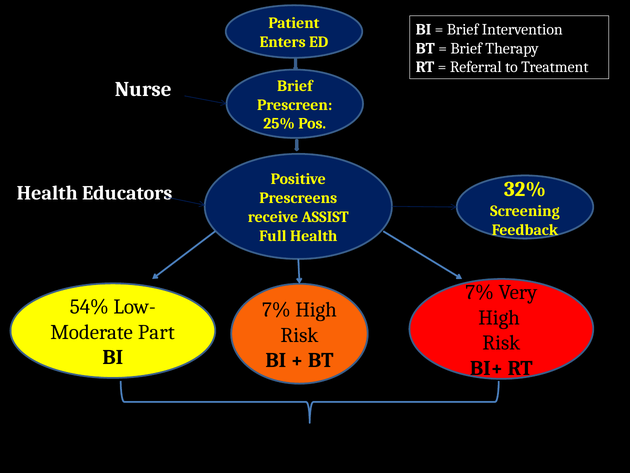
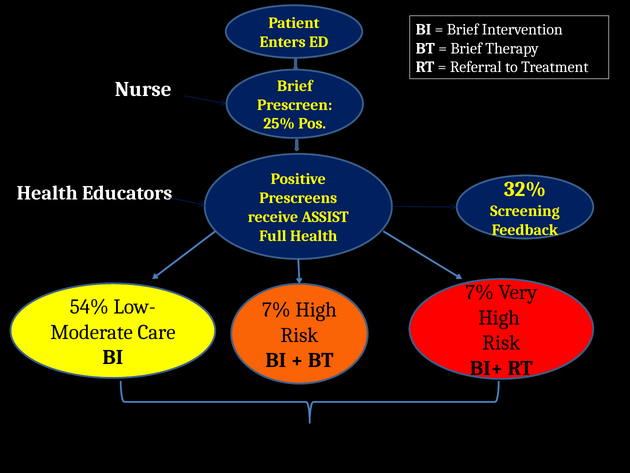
Part: Part -> Care (157, 332)
